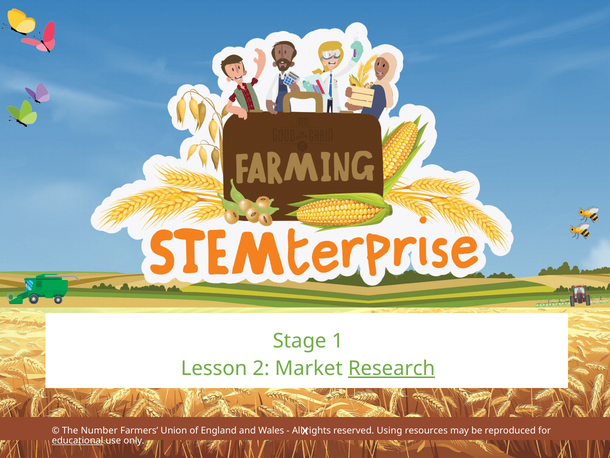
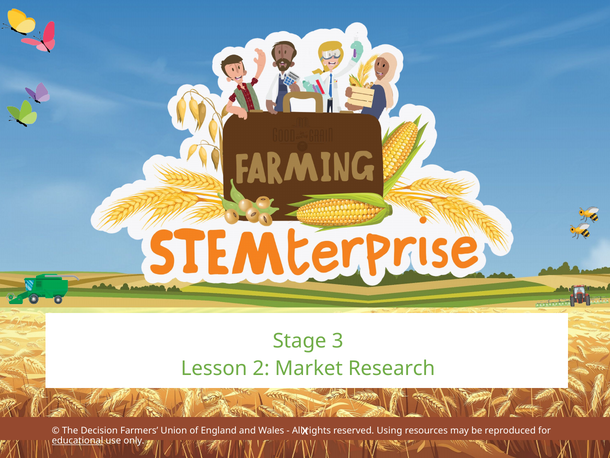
1: 1 -> 3 (338, 341)
Research underline: present -> none (392, 368)
Number: Number -> Decision (99, 430)
